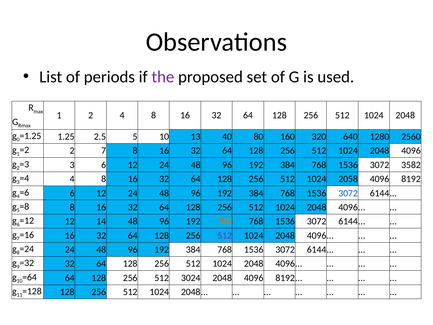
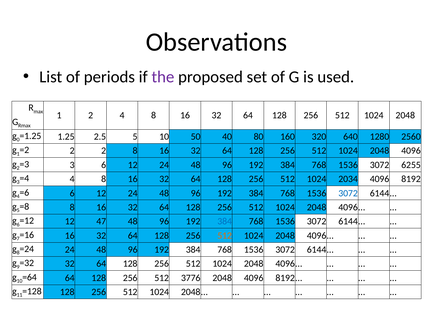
13: 13 -> 50 (196, 137)
2 7: 7 -> 2 (104, 151)
3582: 3582 -> 6255 (411, 165)
2058: 2058 -> 2034 (348, 179)
14: 14 -> 47 (101, 221)
384 colour: orange -> blue (225, 221)
512 colour: purple -> orange (225, 235)
3024: 3024 -> 3776 (191, 278)
